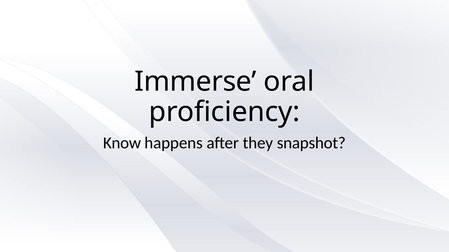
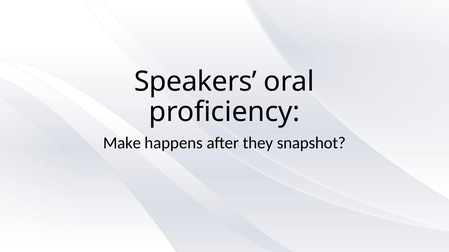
Immerse: Immerse -> Speakers (195, 82)
Know: Know -> Make (122, 143)
